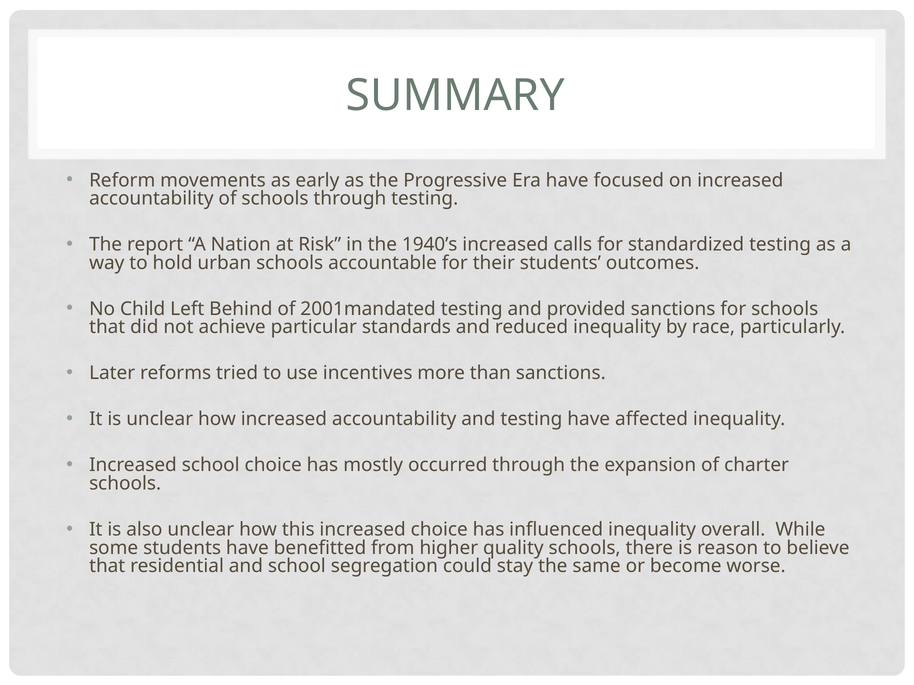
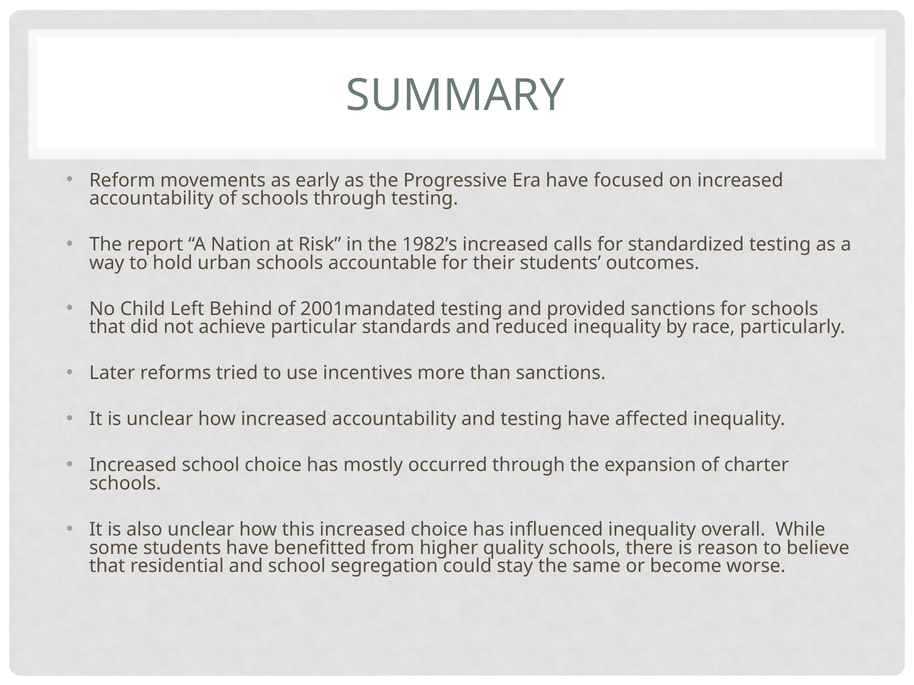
1940’s: 1940’s -> 1982’s (430, 245)
